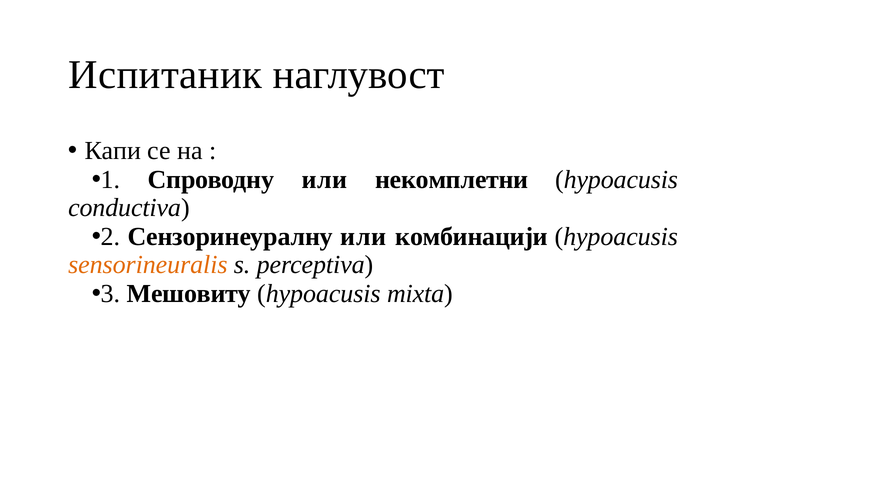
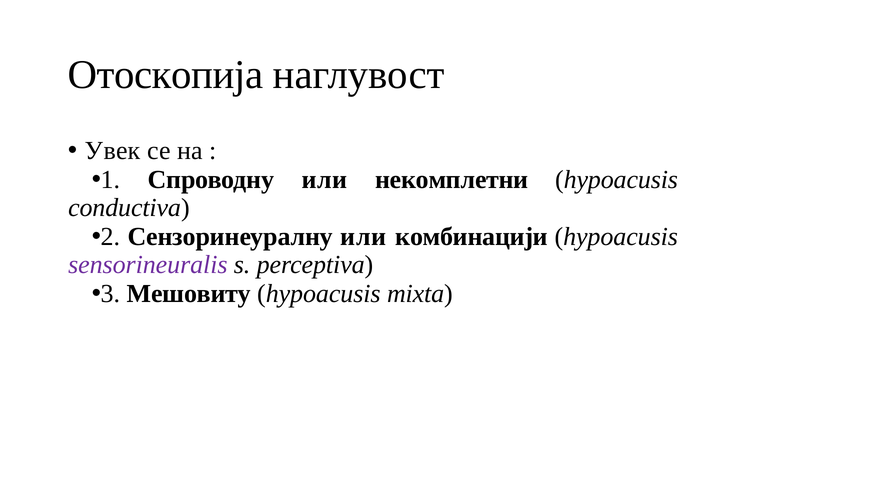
Испитаник: Испитаник -> Отоскопија (166, 75)
Капи: Капи -> Увек (113, 151)
sensorineuralis colour: orange -> purple (148, 265)
